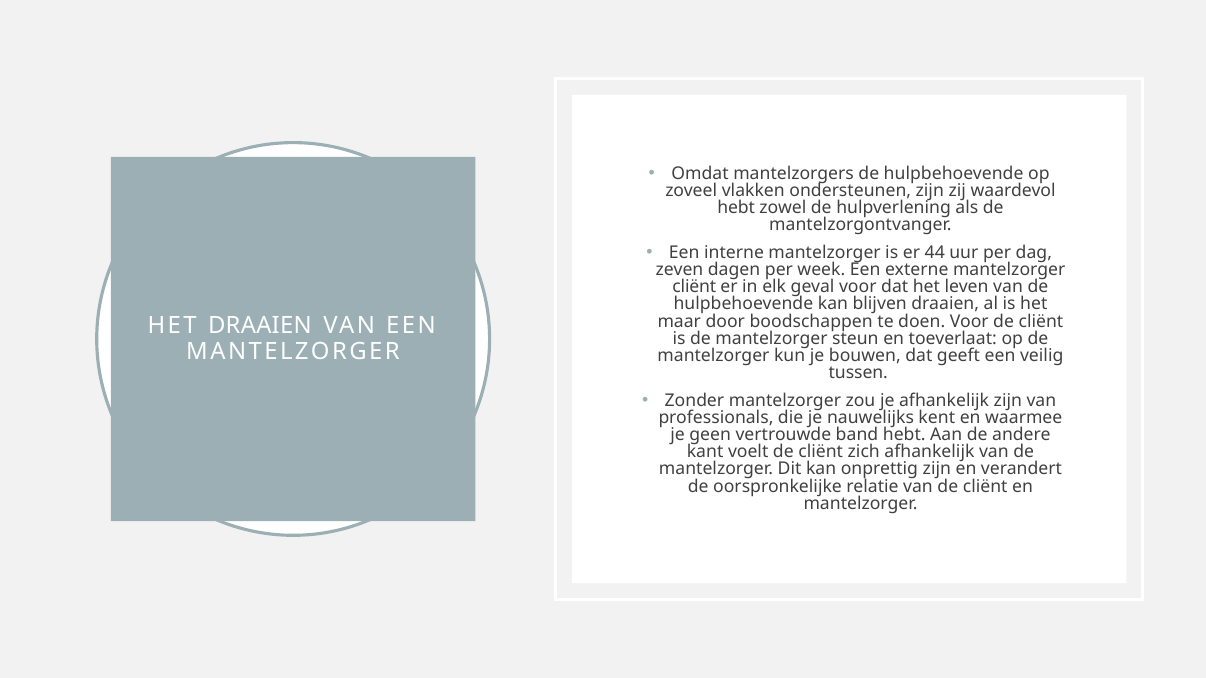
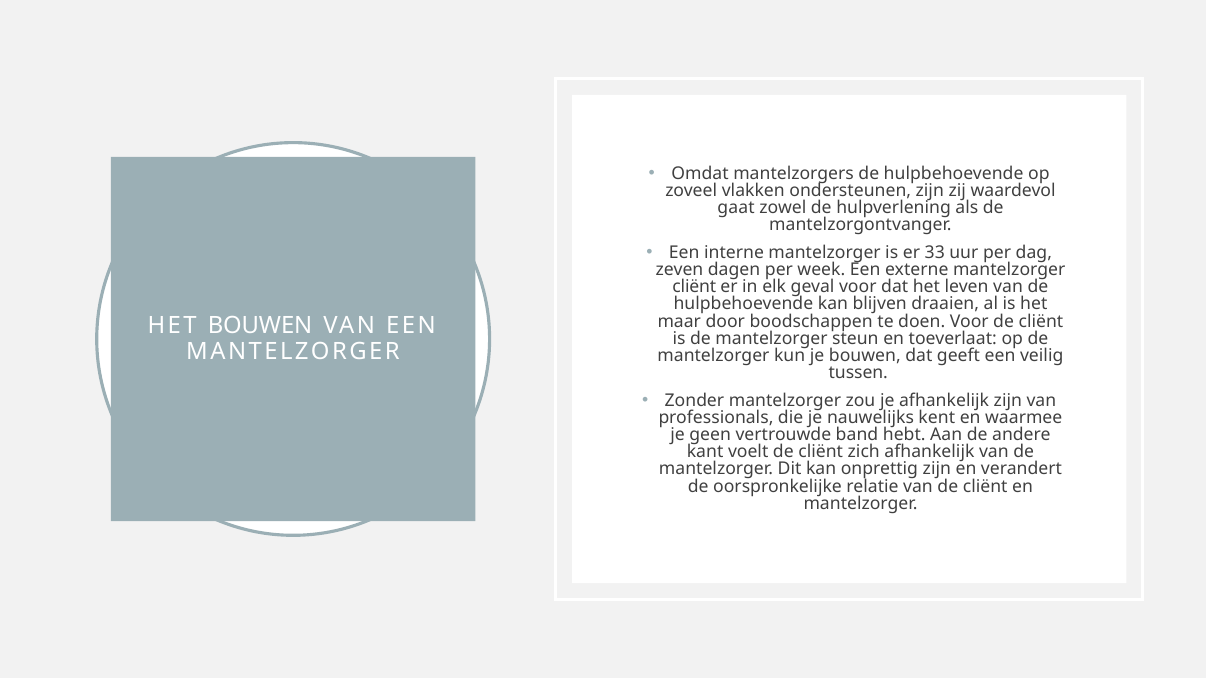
hebt: hebt -> gaat (736, 208)
44: 44 -> 33 (935, 253)
HET DRAAIEN: DRAAIEN -> BOUWEN (260, 326)
